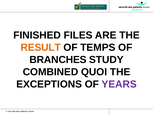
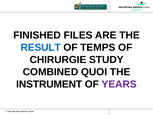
RESULT colour: orange -> blue (41, 47)
BRANCHES: BRANCHES -> CHIRURGIE (58, 60)
EXCEPTIONS: EXCEPTIONS -> INSTRUMENT (49, 84)
